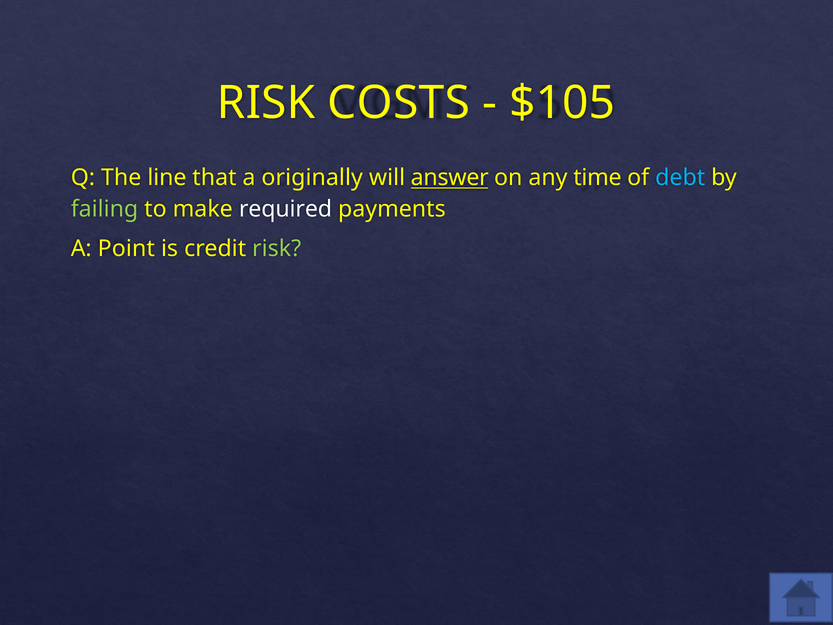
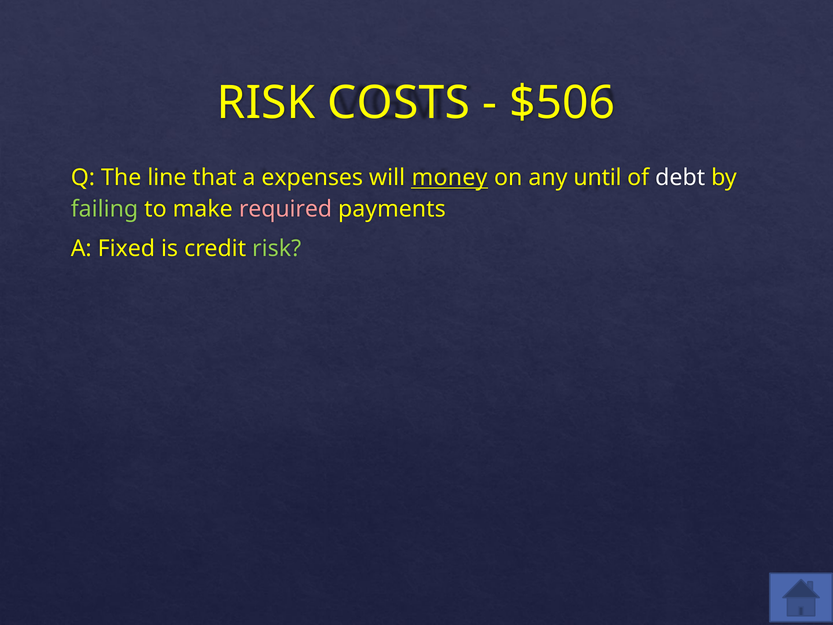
$105: $105 -> $506 (562, 103)
originally: originally -> expenses (312, 177)
answer: answer -> money (450, 177)
time: time -> until (597, 177)
debt colour: light blue -> white (680, 177)
required colour: white -> pink (286, 209)
Point: Point -> Fixed (126, 248)
